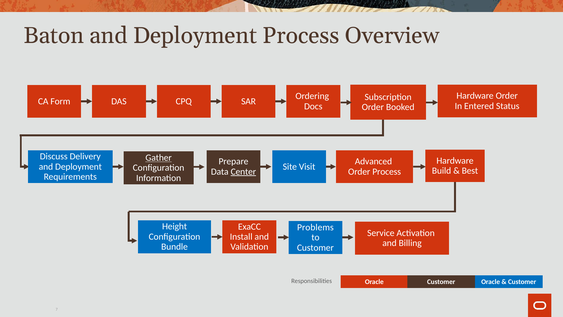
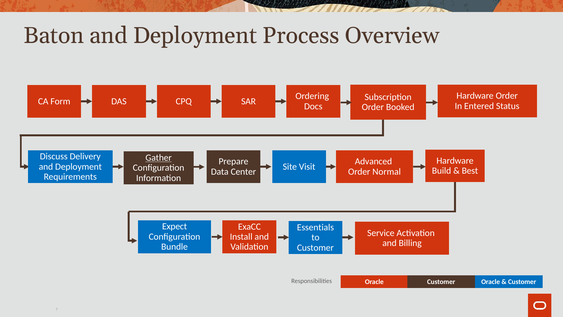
Center underline: present -> none (243, 171)
Order Process: Process -> Normal (387, 171)
Height: Height -> Expect (175, 226)
Problems: Problems -> Essentials (315, 227)
